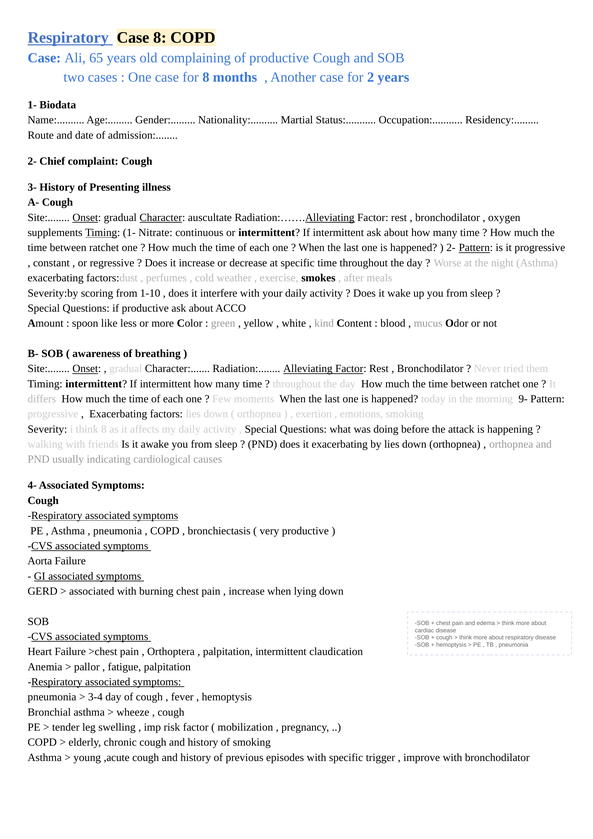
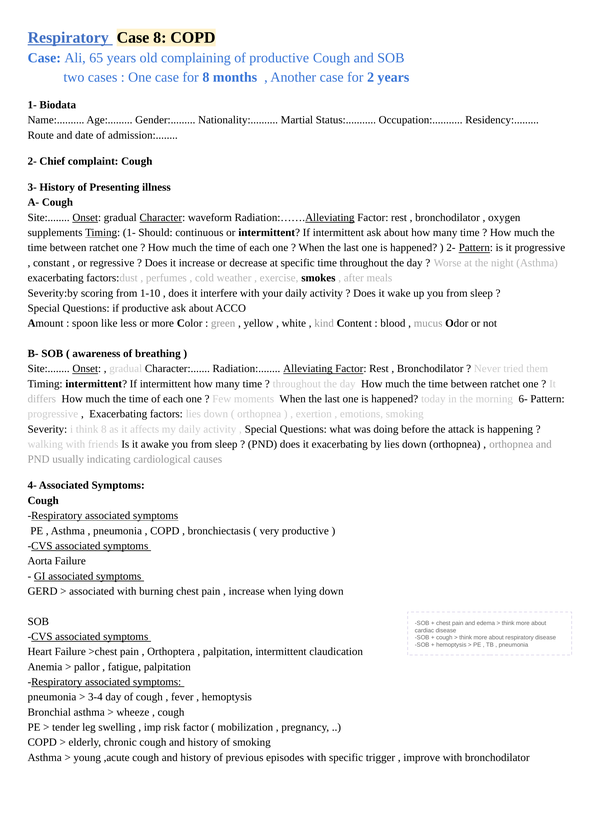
auscultate: auscultate -> waveform (210, 217)
Nitrate: Nitrate -> Should (155, 233)
9-: 9- -> 6- (523, 399)
